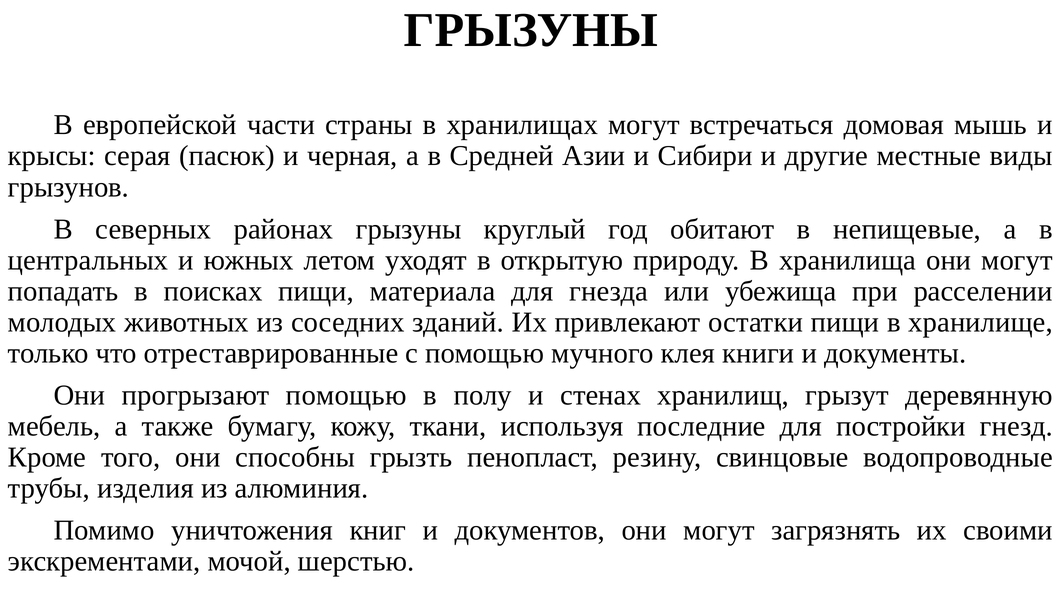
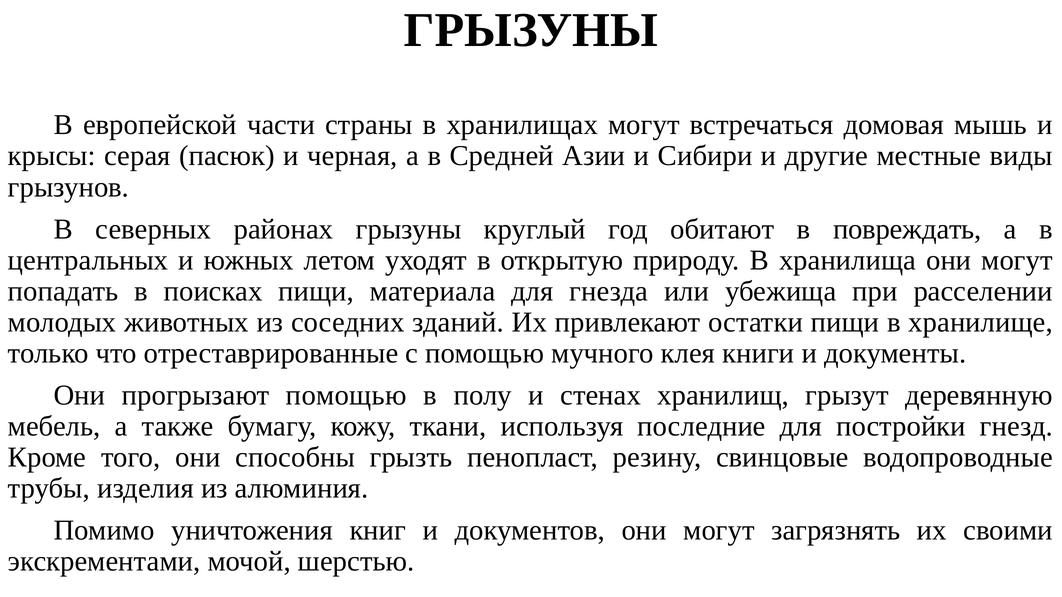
непищевые: непищевые -> повреждать (907, 229)
